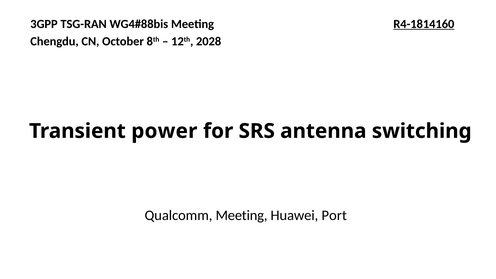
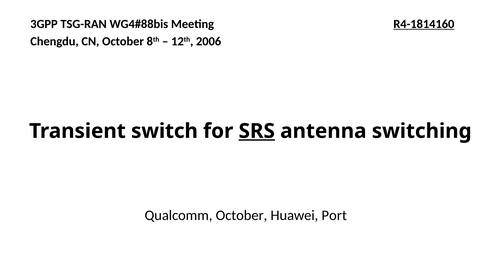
2028: 2028 -> 2006 (209, 41)
power: power -> switch (164, 131)
SRS underline: none -> present (257, 131)
Qualcomm Meeting: Meeting -> October (241, 216)
